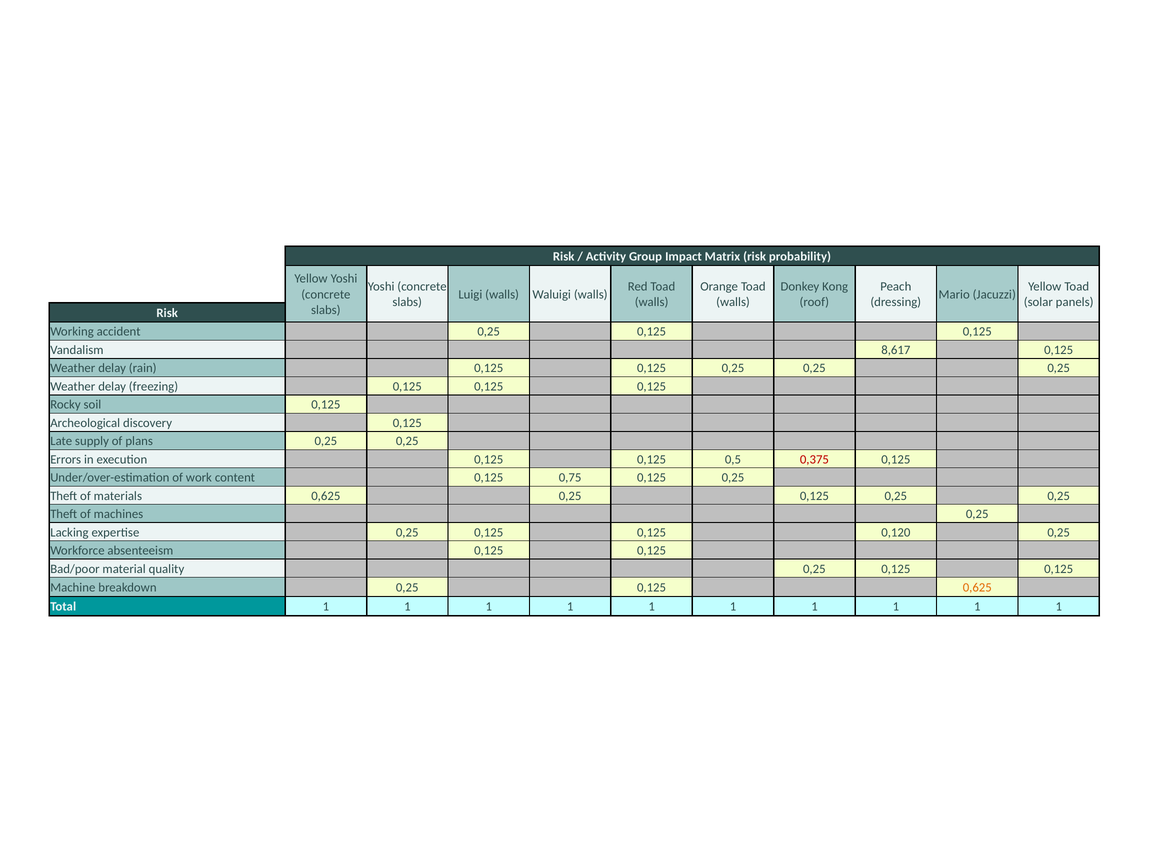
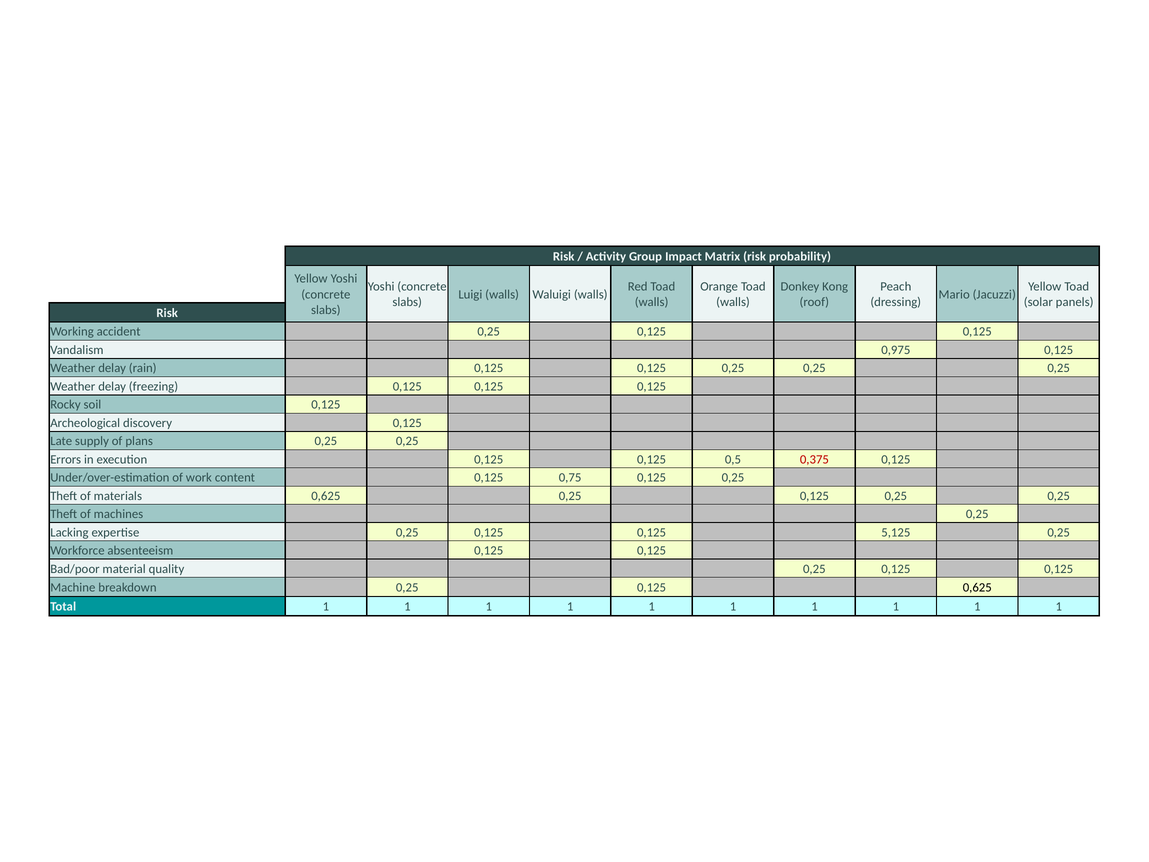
8,617: 8,617 -> 0,975 (896, 350)
0,120: 0,120 -> 5,125 (896, 532)
0,625 colour: orange -> black (977, 587)
